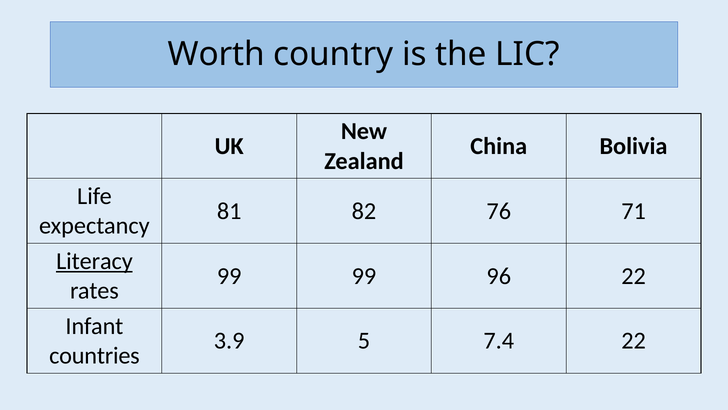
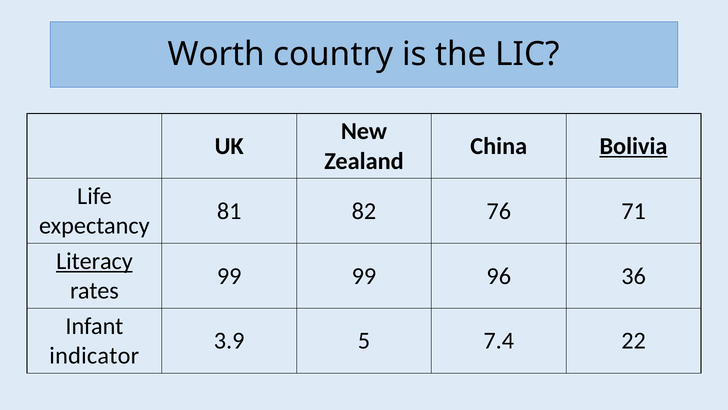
Bolivia underline: none -> present (633, 146)
96 22: 22 -> 36 (634, 276)
countries: countries -> indicator (94, 355)
